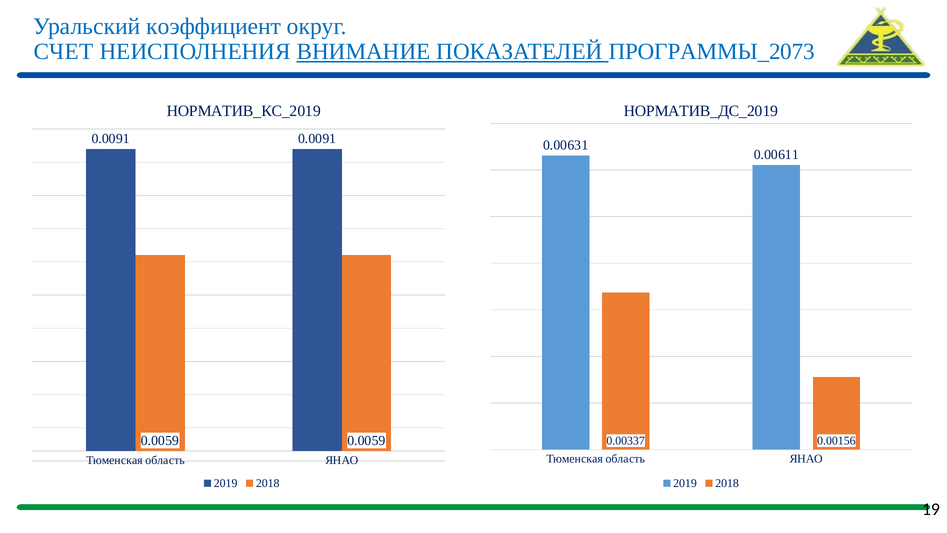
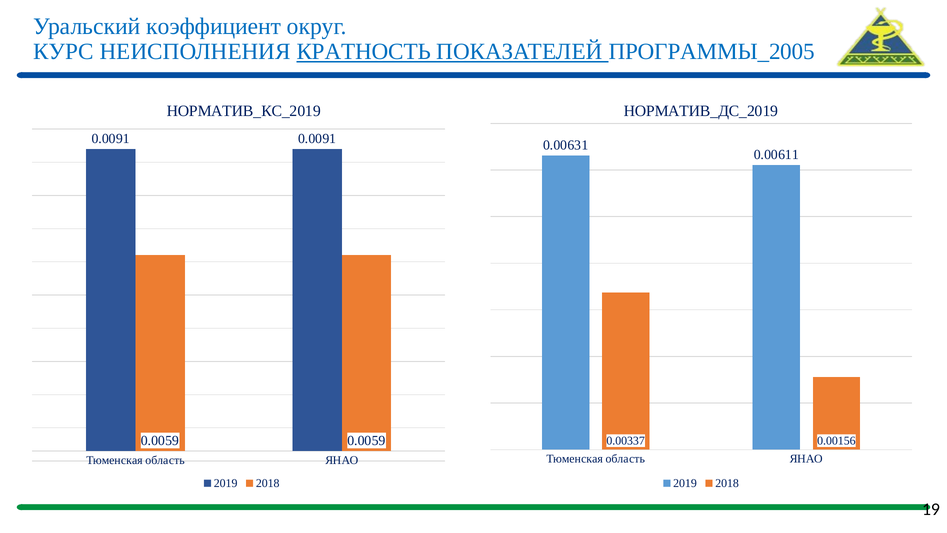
СЧЕТ: СЧЕТ -> КУРС (64, 51)
ВНИМАНИЕ: ВНИМАНИЕ -> КРАТНОСТЬ (364, 51)
ПРОГРАММЫ_2073: ПРОГРАММЫ_2073 -> ПРОГРАММЫ_2005 (712, 51)
